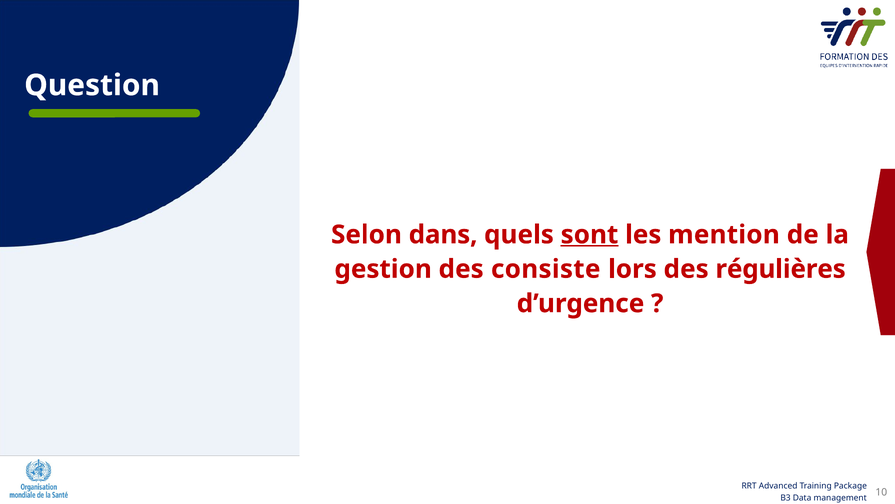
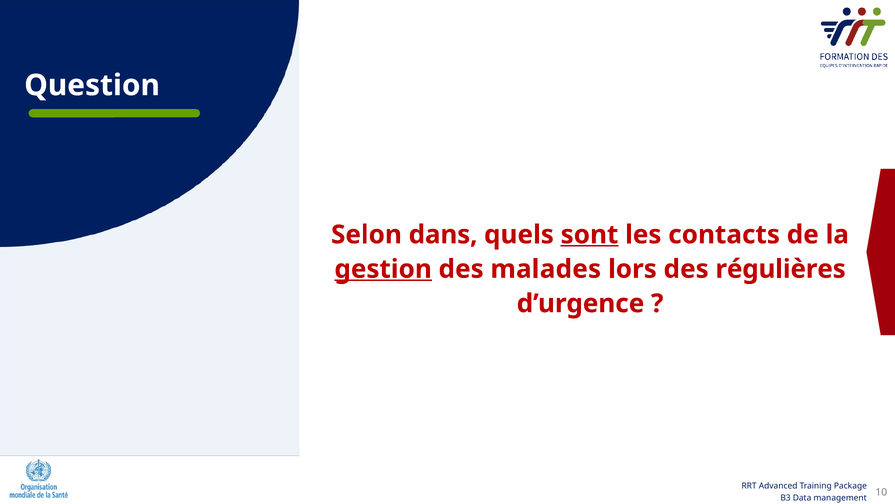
mention: mention -> contacts (724, 234)
gestion underline: none -> present (383, 269)
consiste: consiste -> malades (546, 269)
